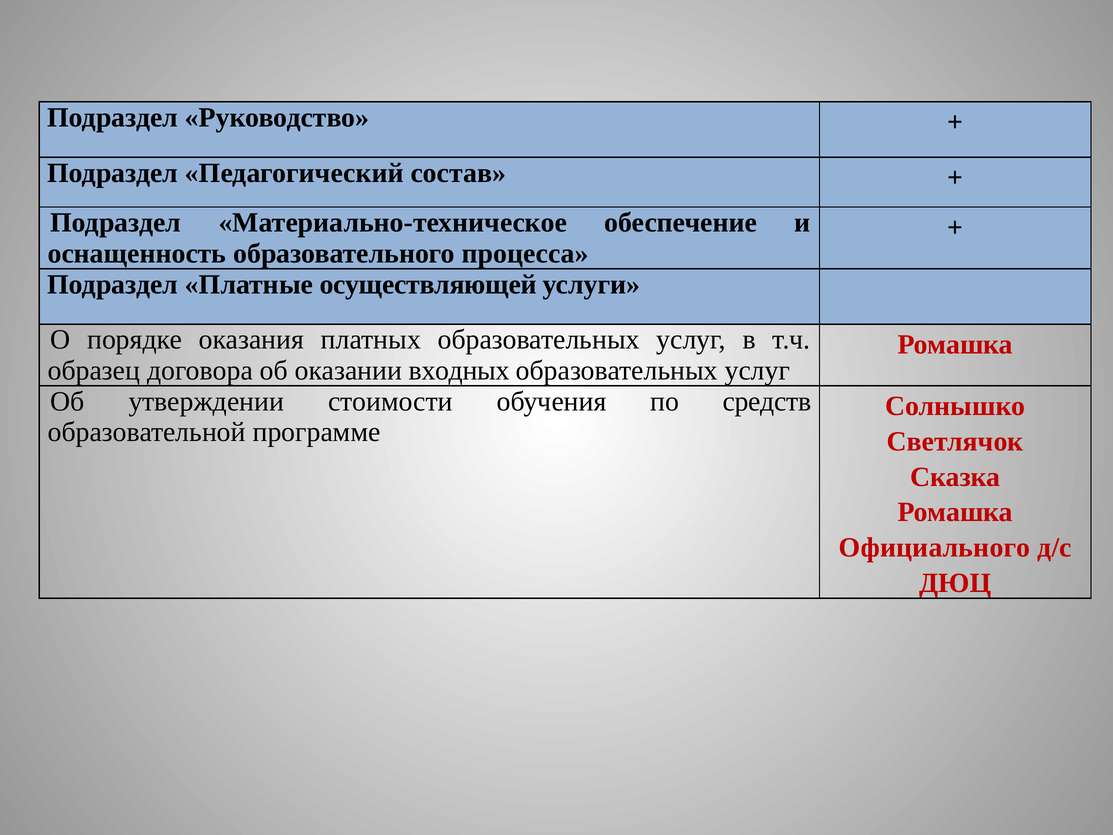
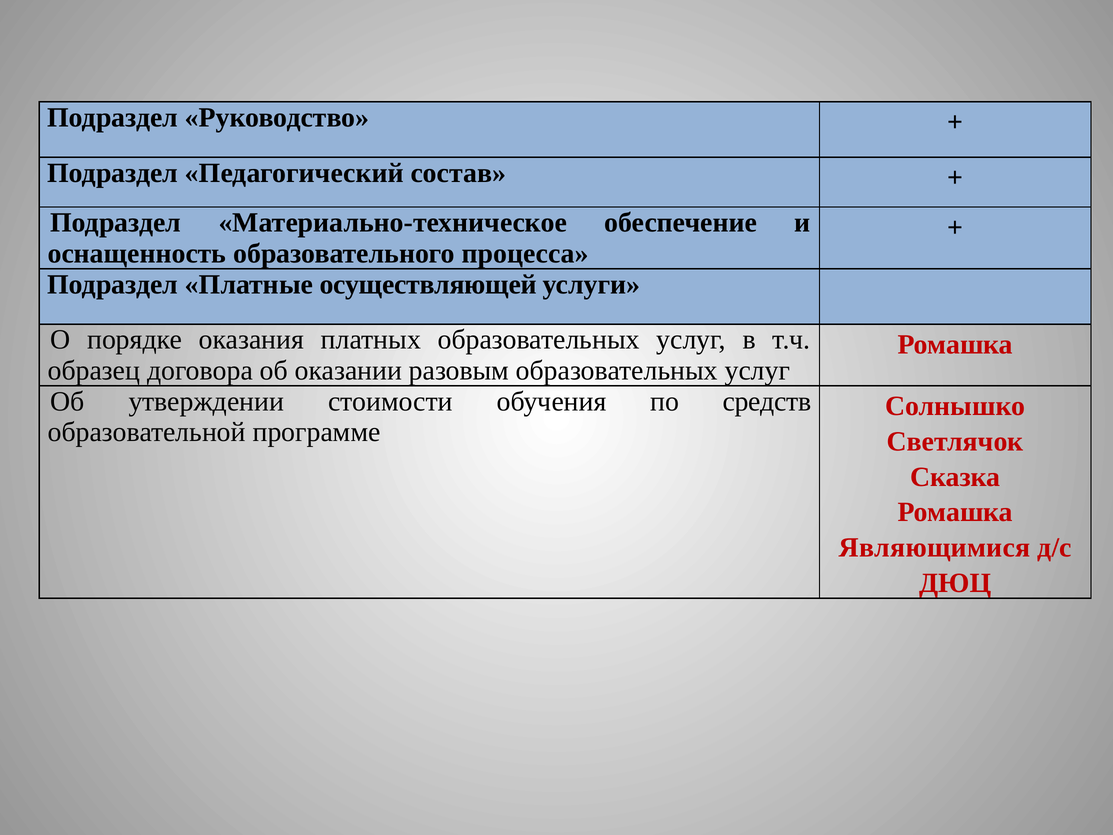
входных: входных -> разовым (459, 370)
Официального: Официального -> Являющимися (935, 548)
